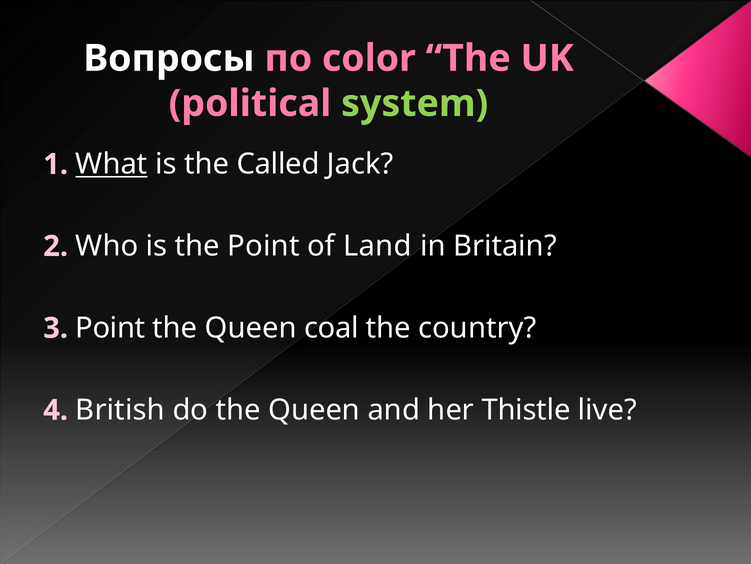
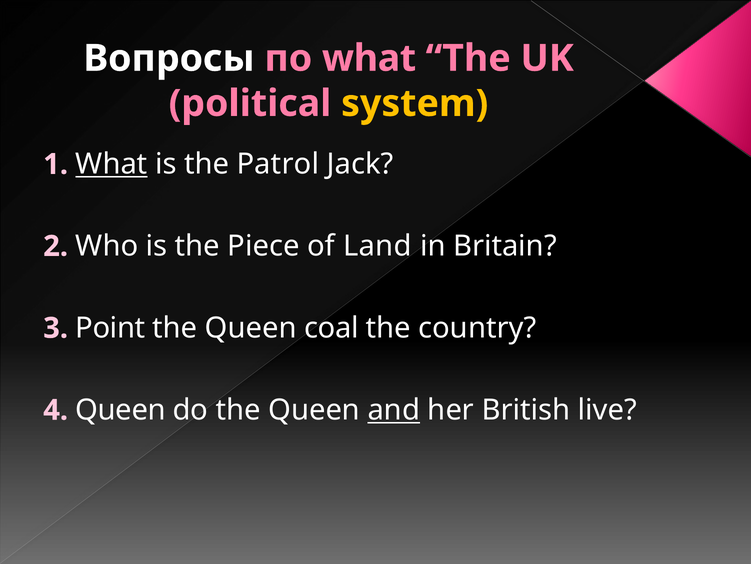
по color: color -> what (369, 58)
system colour: light green -> yellow (415, 103)
Called: Called -> Patrol (278, 164)
the Point: Point -> Piece (264, 246)
4 British: British -> Queen (120, 410)
and underline: none -> present (394, 410)
Thistle: Thistle -> British (526, 410)
